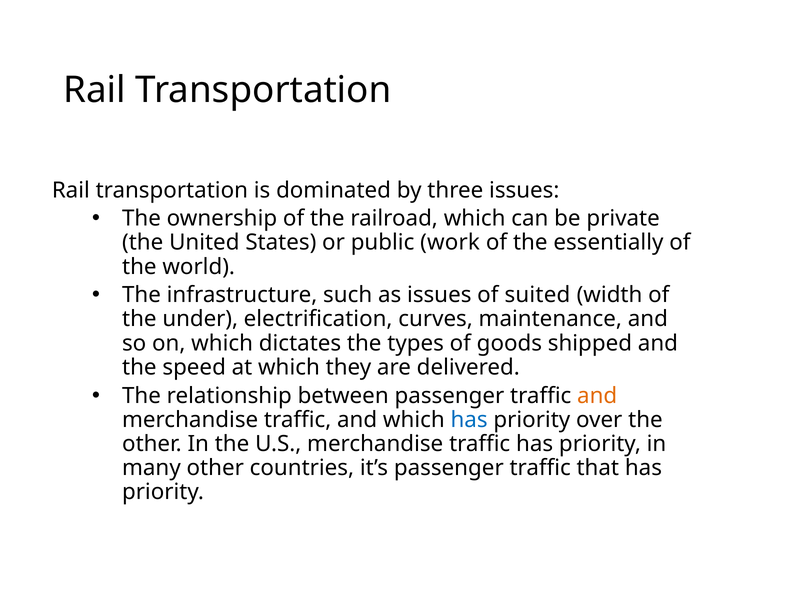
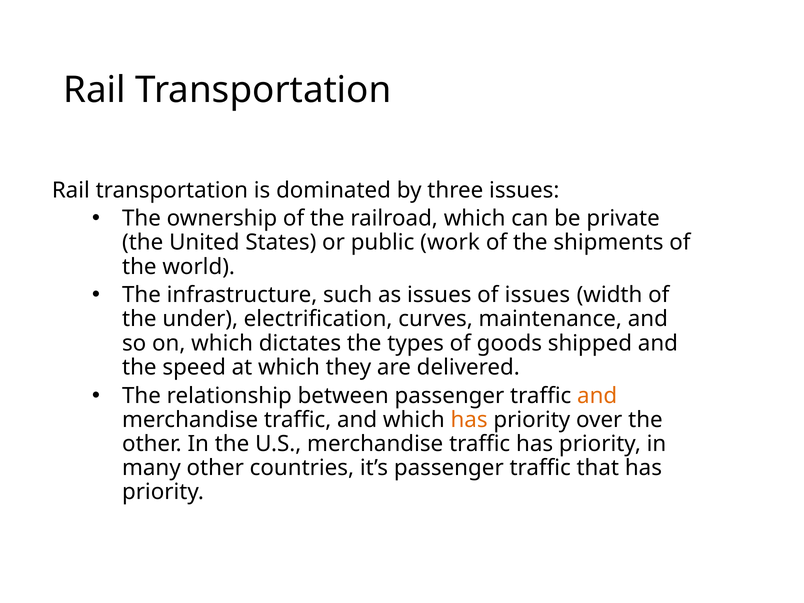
essentially: essentially -> shipments (608, 243)
of suited: suited -> issues (537, 295)
has colour: blue -> orange (469, 420)
